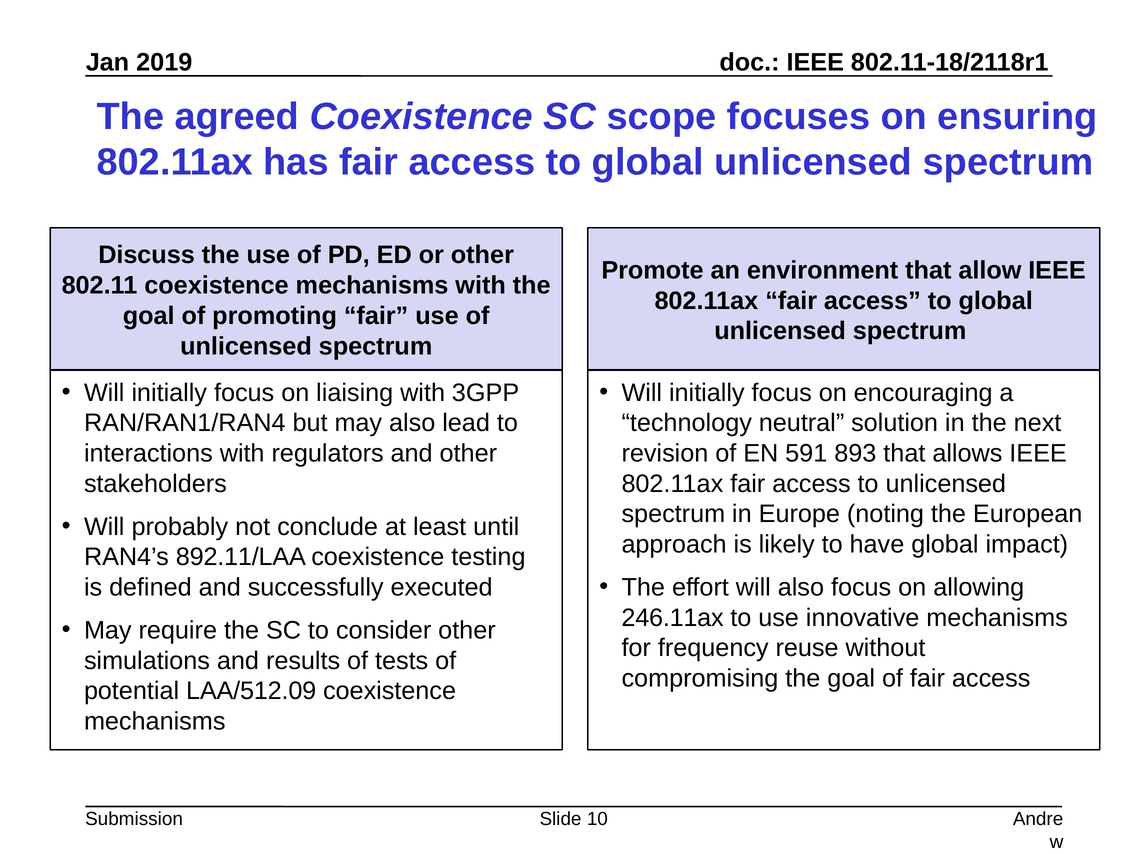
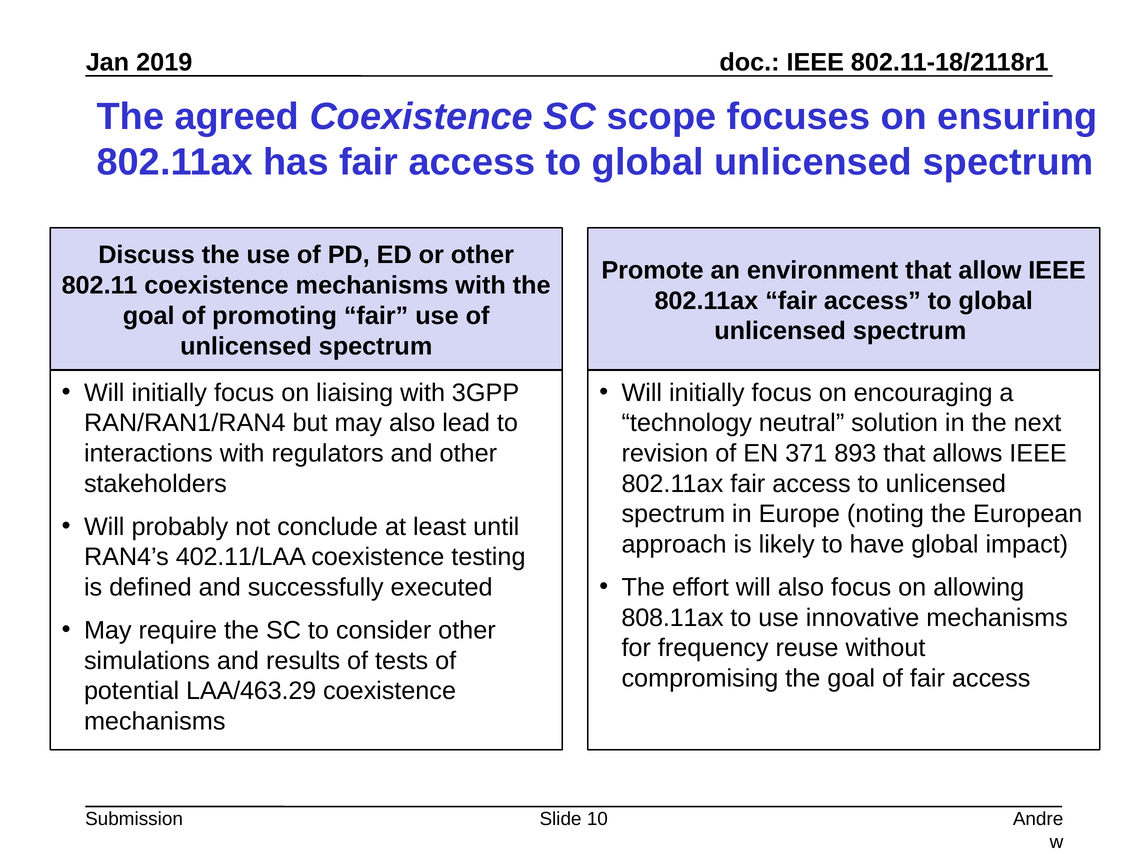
591: 591 -> 371 (806, 453)
892.11/LAA: 892.11/LAA -> 402.11/LAA (241, 557)
246.11ax: 246.11ax -> 808.11ax (673, 617)
LAA/512.09: LAA/512.09 -> LAA/463.29 (251, 691)
